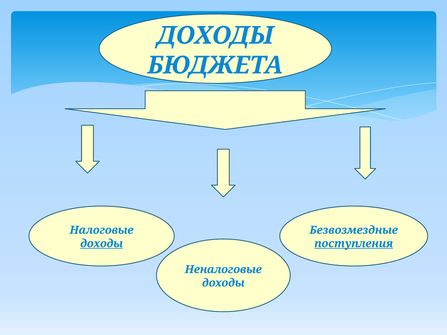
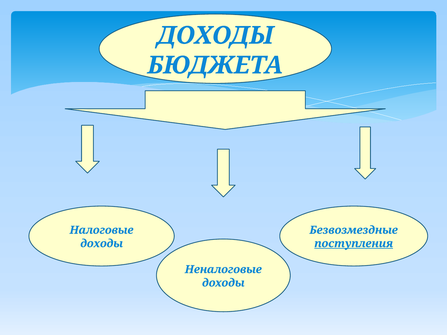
доходы underline: present -> none (102, 244)
